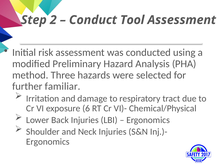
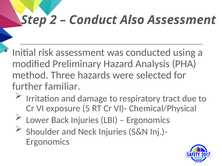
Tool: Tool -> Also (132, 20)
6: 6 -> 5 (86, 109)
